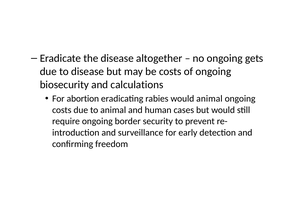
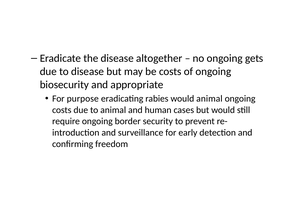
calculations: calculations -> appropriate (137, 84)
abortion: abortion -> purpose (83, 98)
